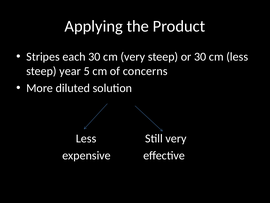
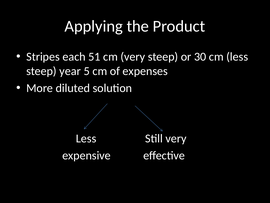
each 30: 30 -> 51 (94, 57)
concerns: concerns -> expenses (145, 71)
